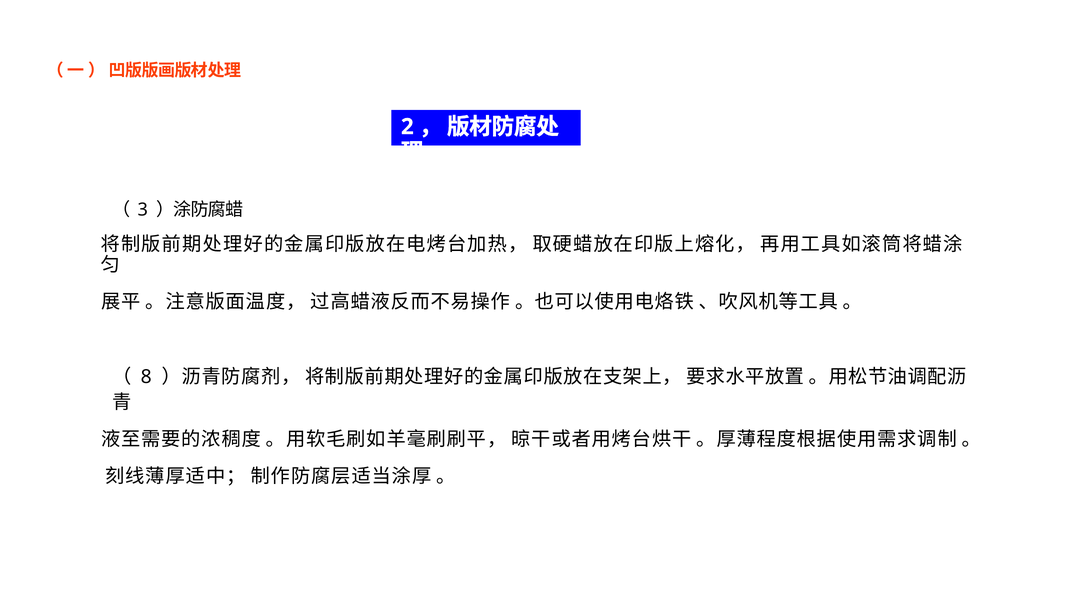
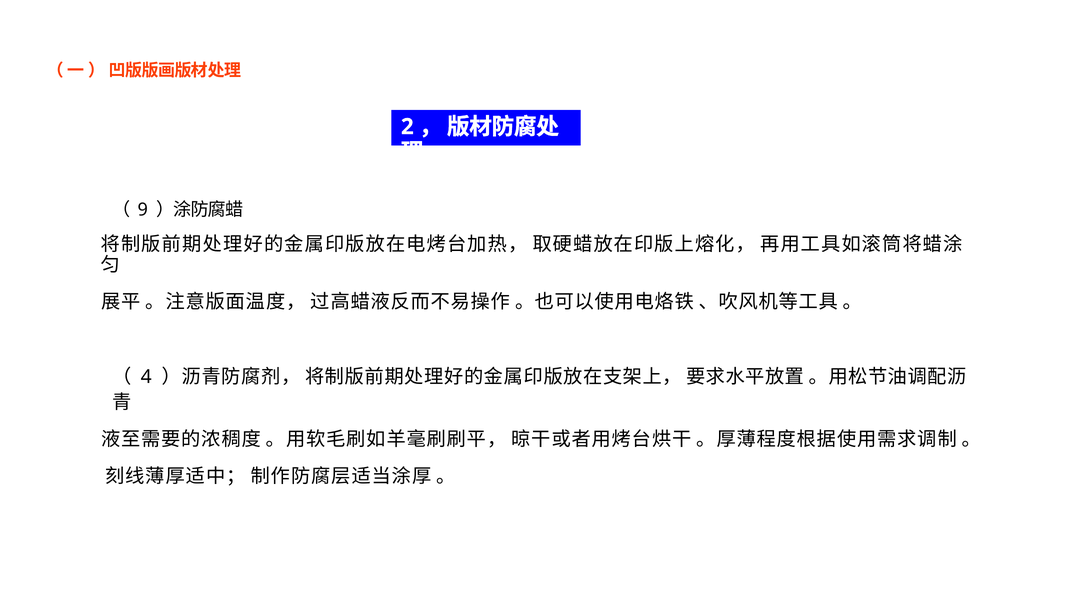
3: 3 -> 9 (143, 210)
8: 8 -> 4 (146, 377)
